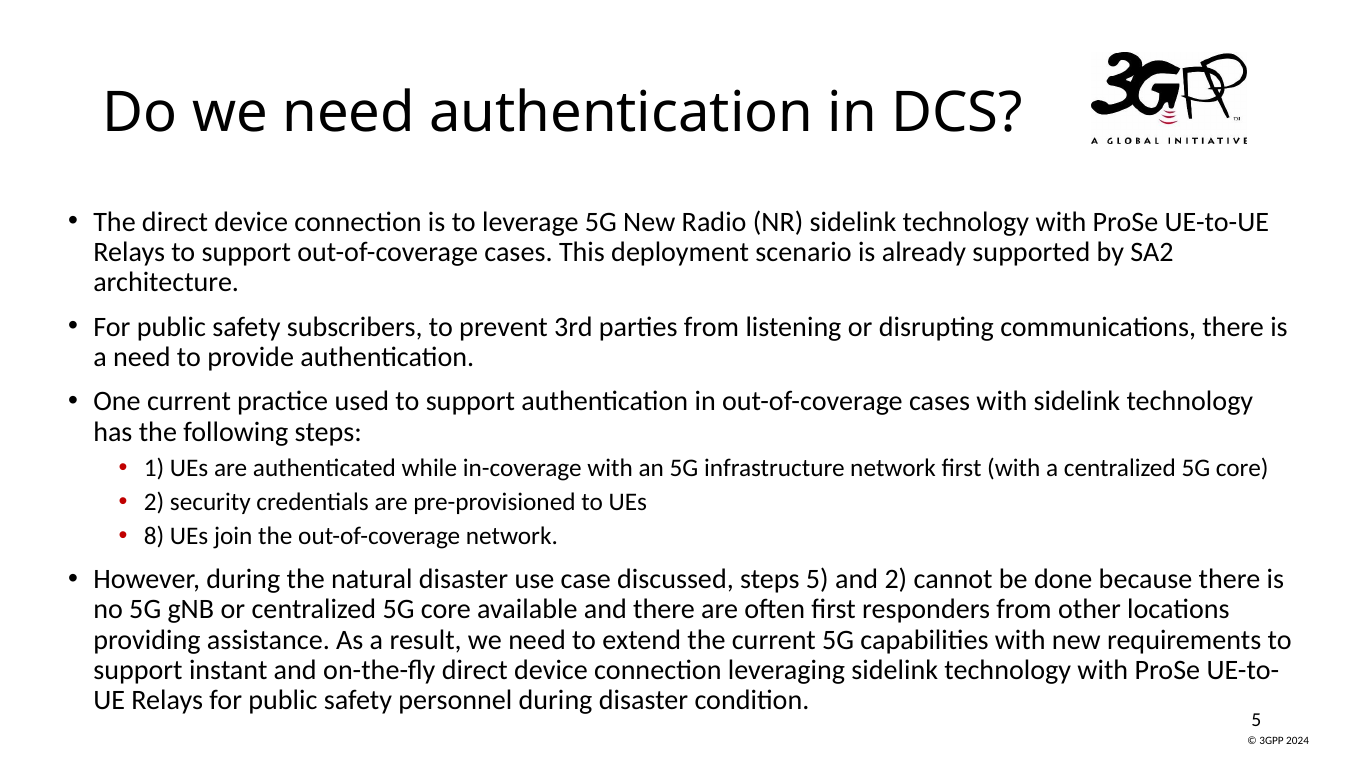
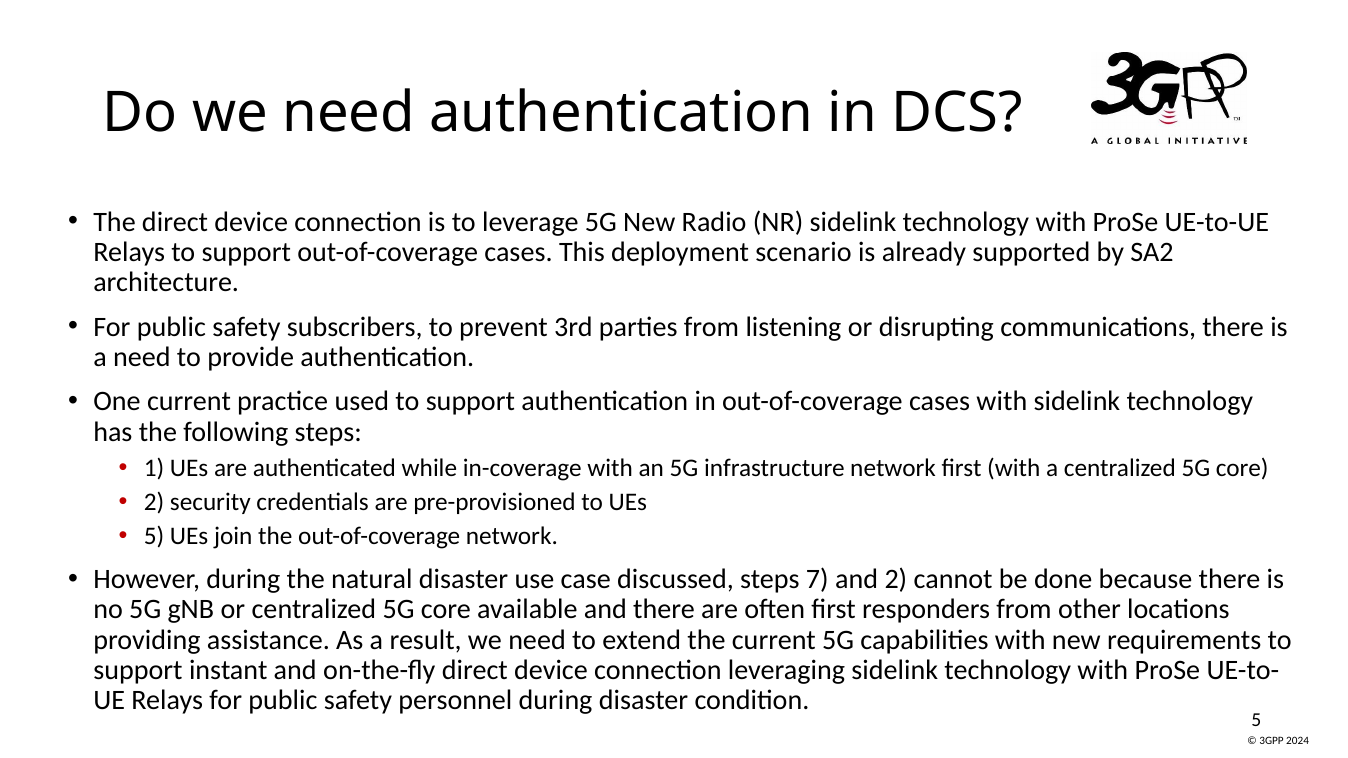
8: 8 -> 5 (154, 536)
steps 5: 5 -> 7 (817, 579)
